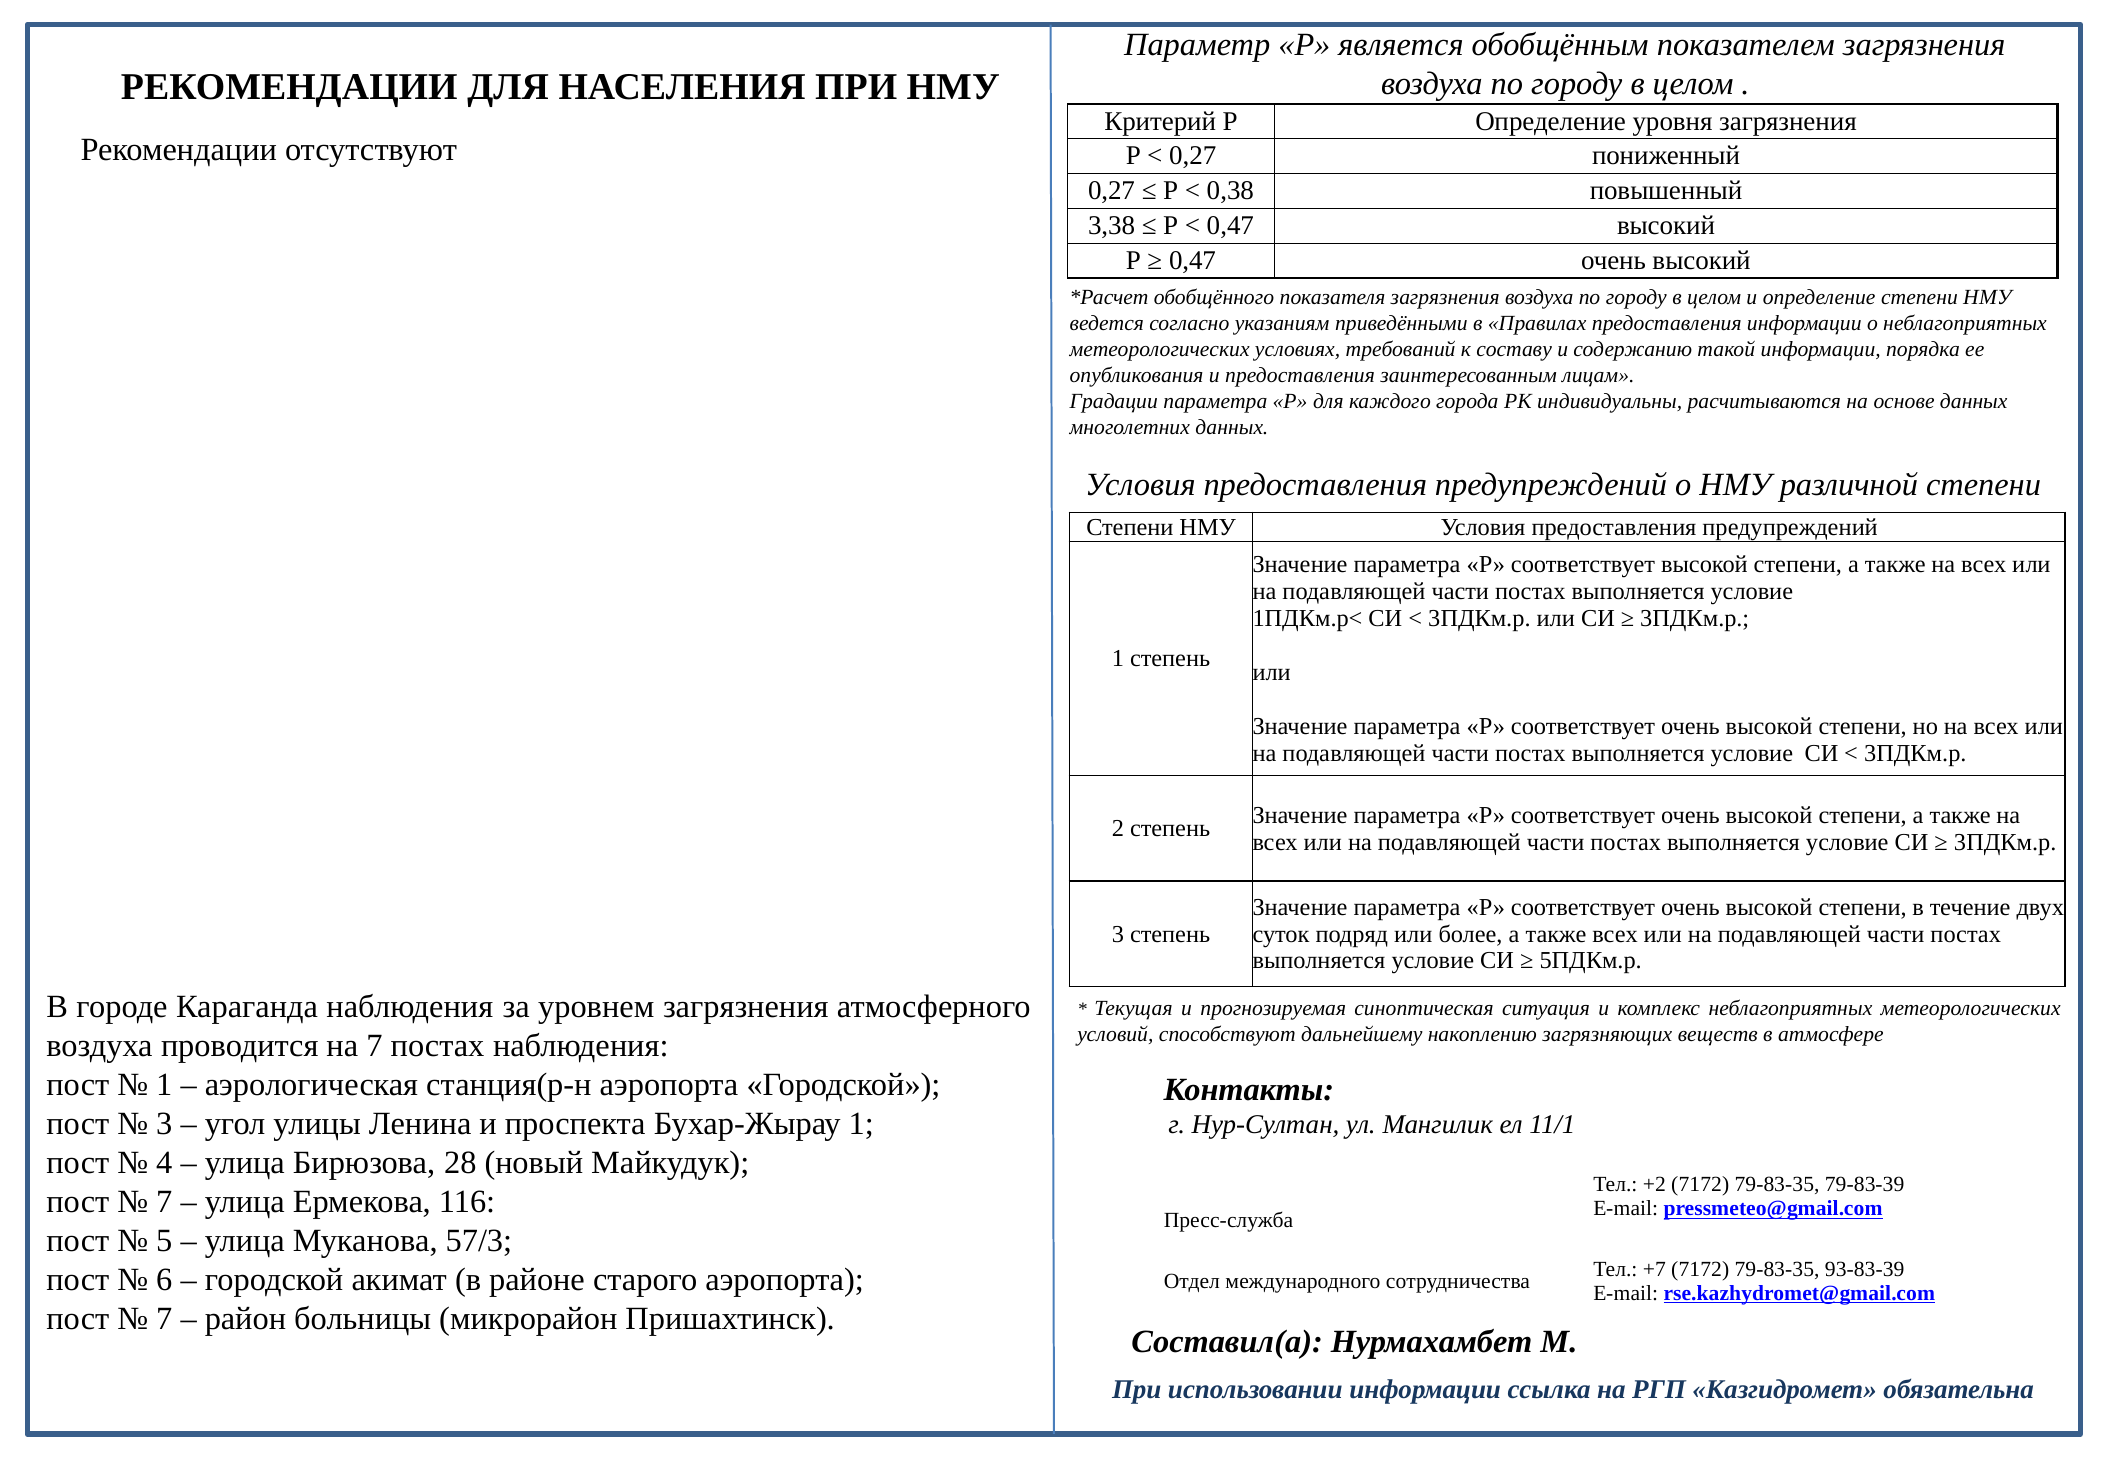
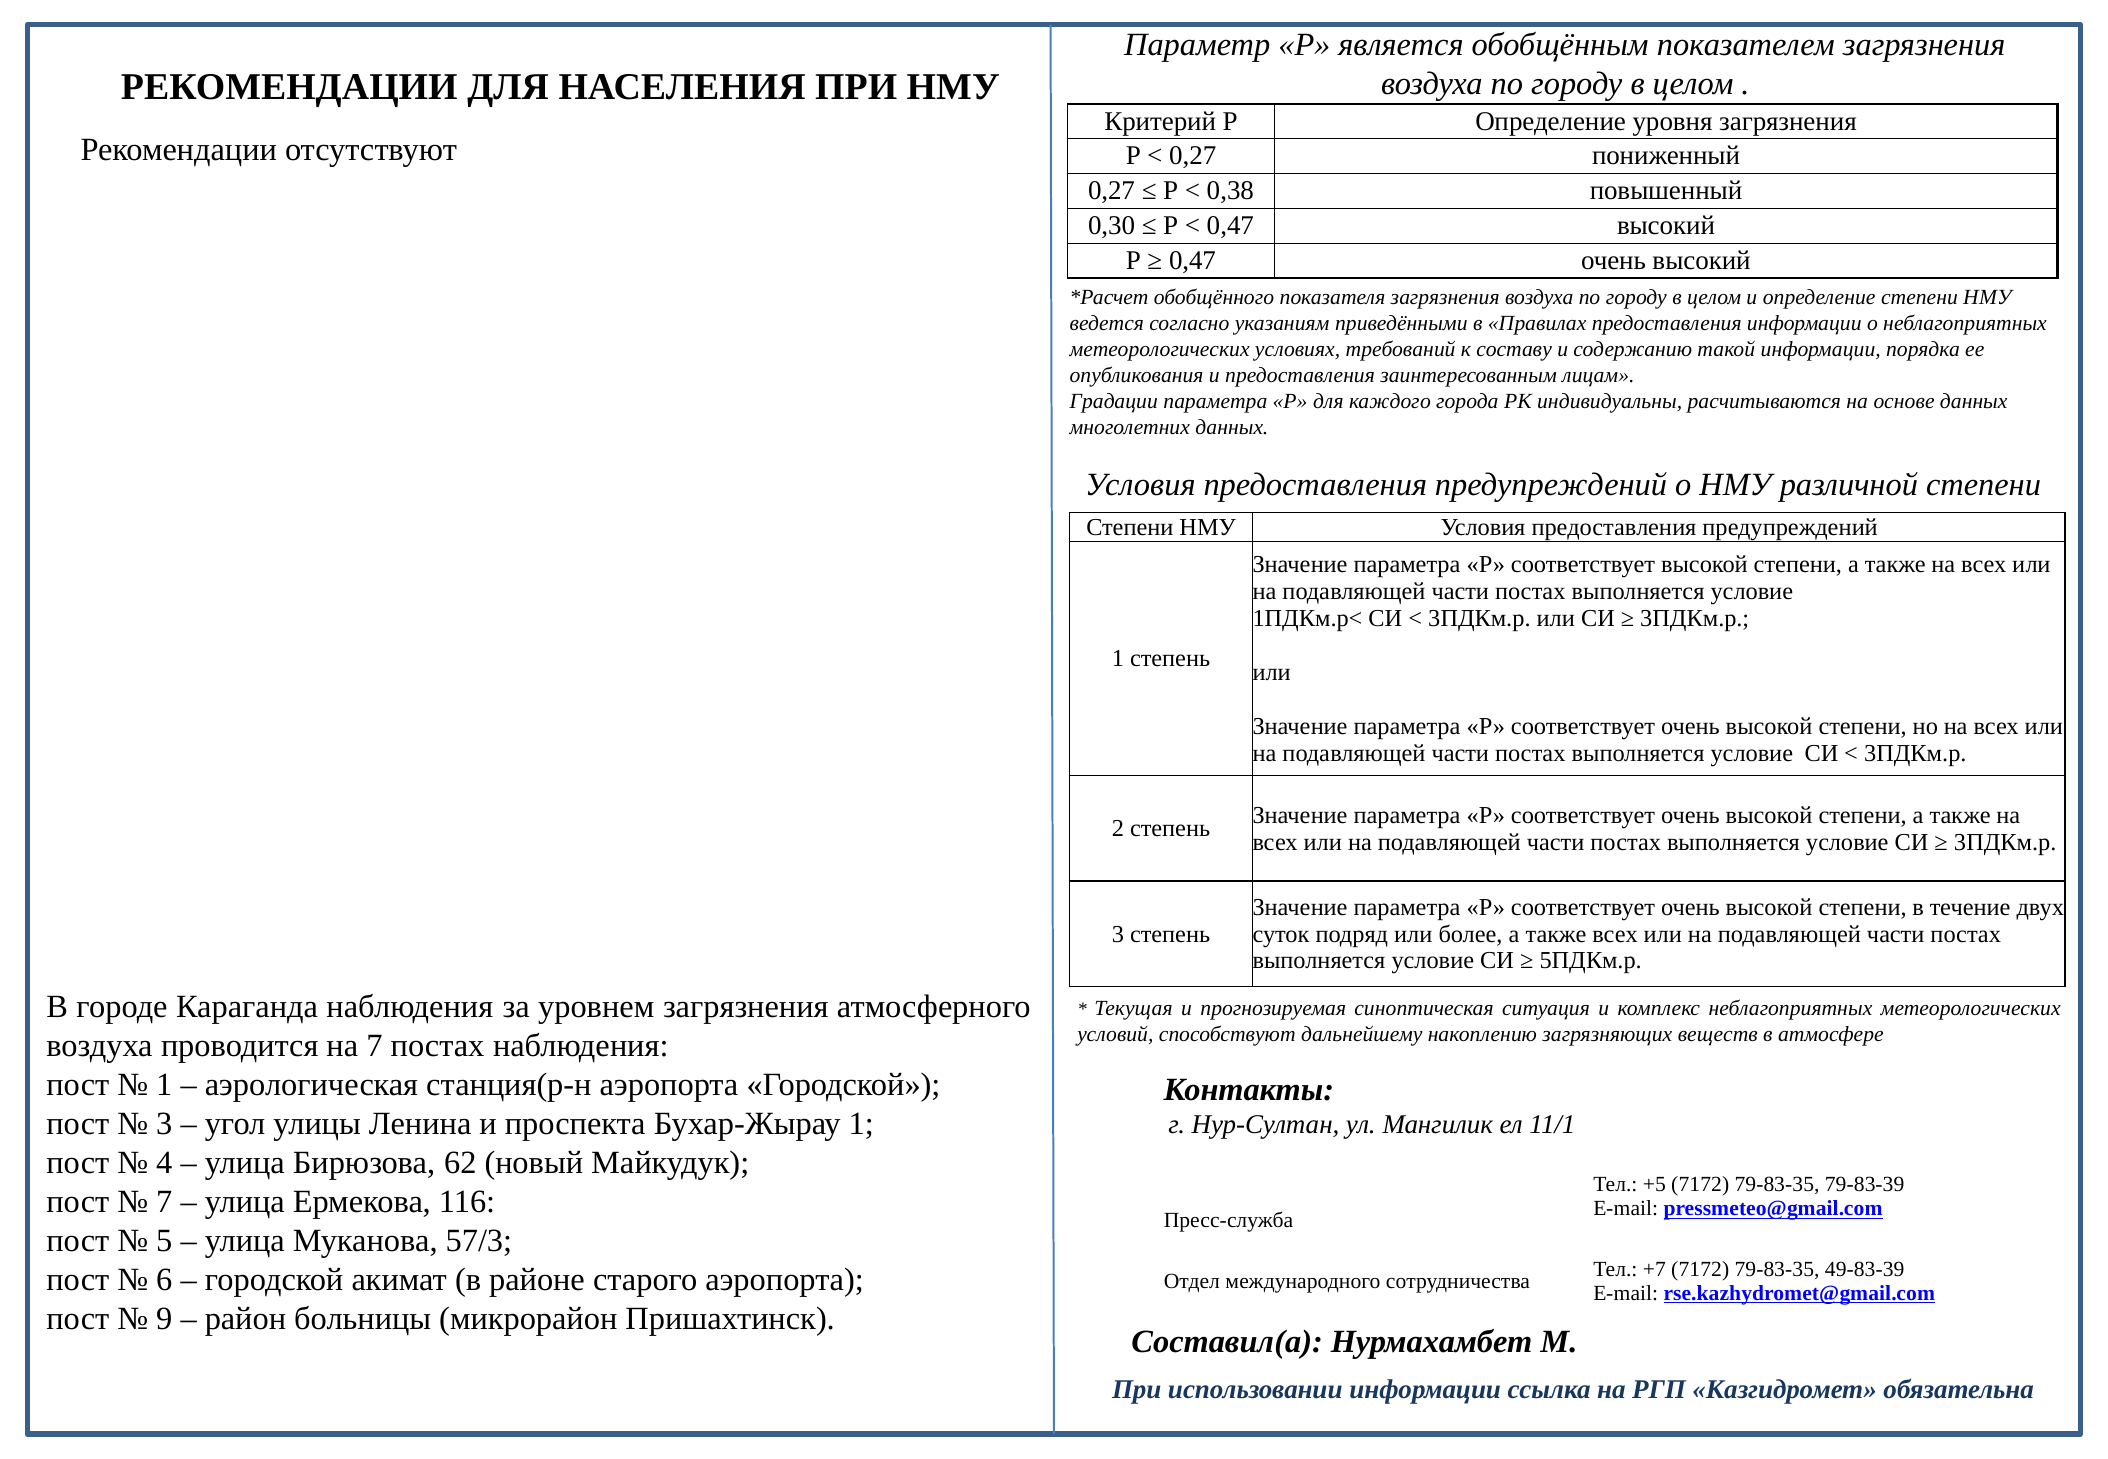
3,38: 3,38 -> 0,30 (1112, 226)
28: 28 -> 62 (460, 1163)
+2: +2 -> +5 (1654, 1185)
93-83-39: 93-83-39 -> 49-83-39 (1865, 1269)
7: 7 -> 9 (164, 1319)
